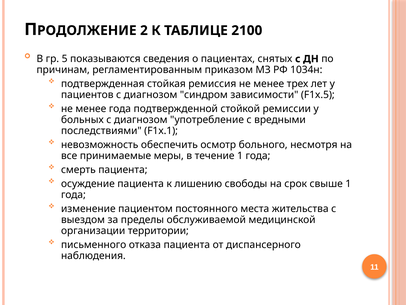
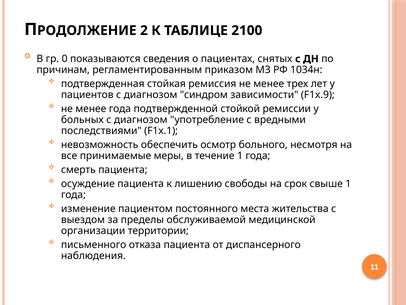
5: 5 -> 0 (65, 59)
F1x.5: F1x.5 -> F1x.9 (318, 95)
